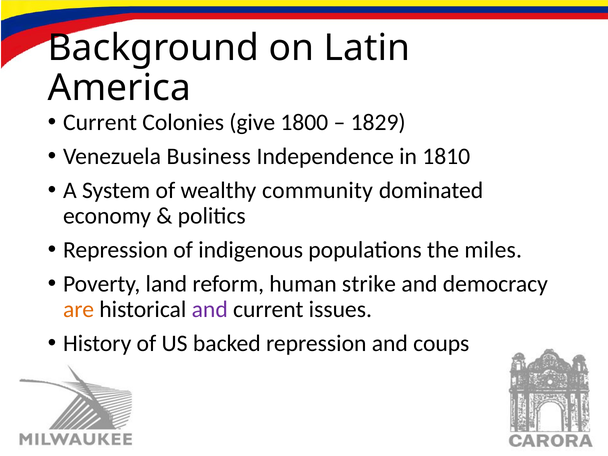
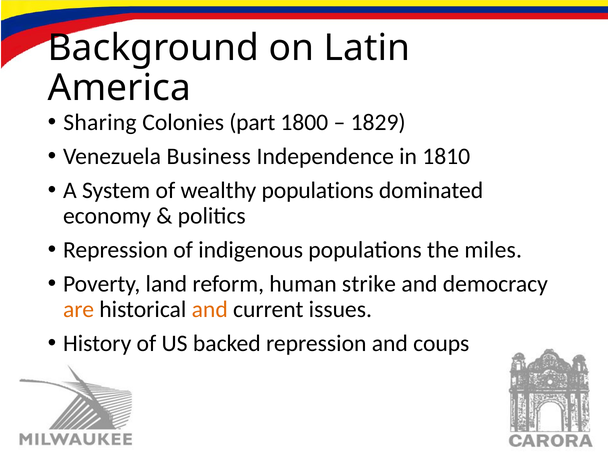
Current: Current -> Sharing (100, 122)
give: give -> part (252, 122)
wealthy community: community -> populations (318, 190)
and colour: purple -> orange (210, 309)
